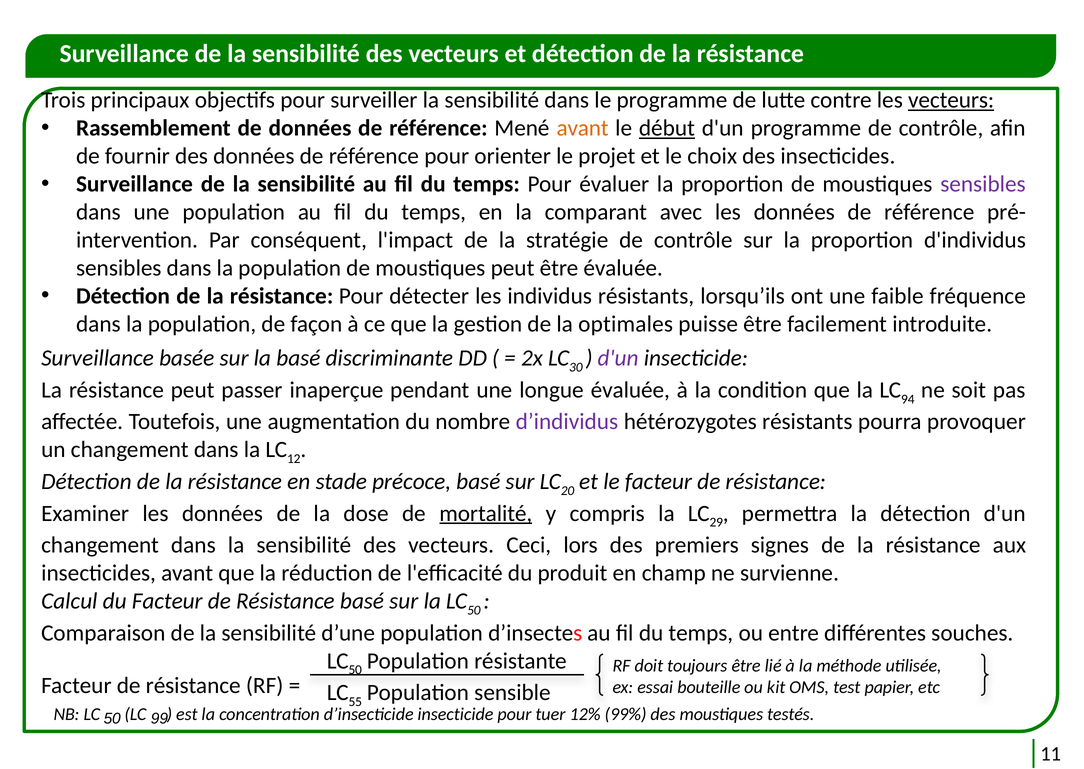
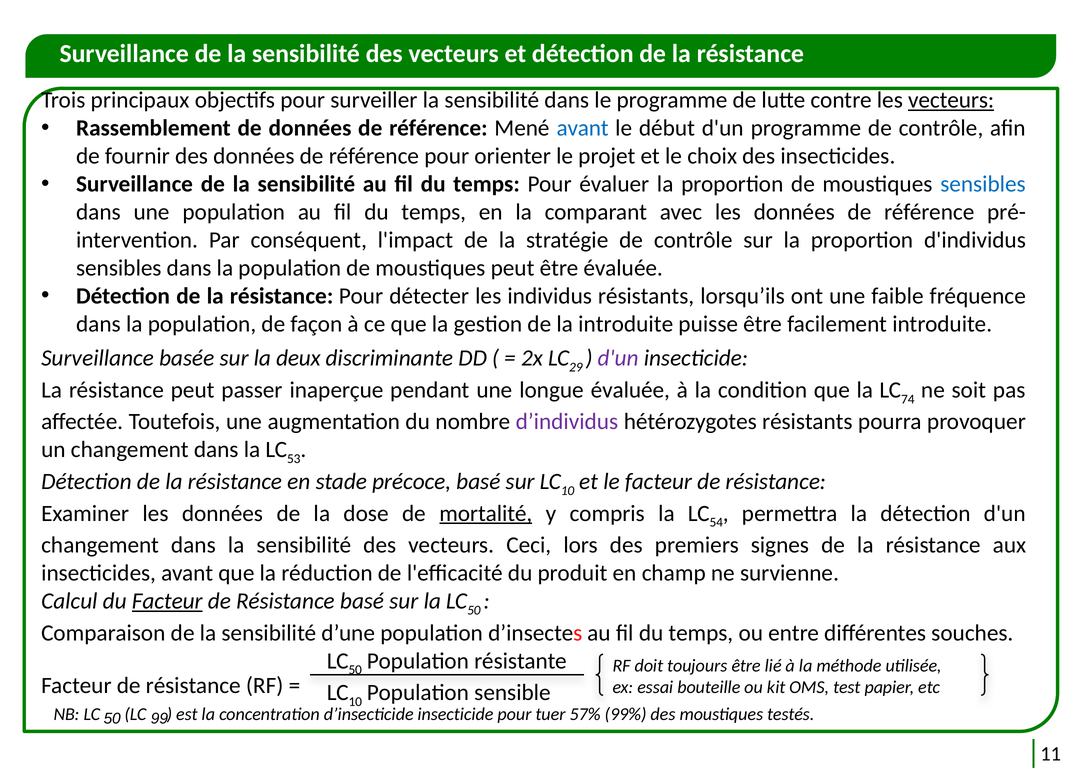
avant colour: orange -> blue (583, 128)
début underline: present -> none (667, 128)
sensibles colour: purple -> blue (983, 184)
la optimales: optimales -> introduite (626, 324)
la basé: basé -> deux (298, 358)
30: 30 -> 29 (576, 367)
94: 94 -> 74 (908, 399)
12: 12 -> 53 (294, 459)
sur LC 20: 20 -> 10 (568, 491)
29: 29 -> 54 (716, 522)
Facteur underline: none -> present (167, 601)
55: 55 -> 10 (355, 702)
12%: 12% -> 57% (585, 714)
